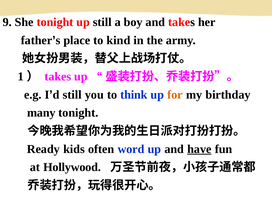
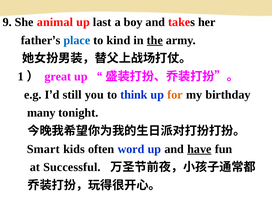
She tonight: tonight -> animal (55, 22)
up still: still -> last (102, 22)
place colour: black -> blue (77, 40)
the underline: none -> present (155, 40)
takes: takes -> great (58, 77)
Ready: Ready -> Smart (43, 149)
Hollywood: Hollywood -> Successful (72, 167)
